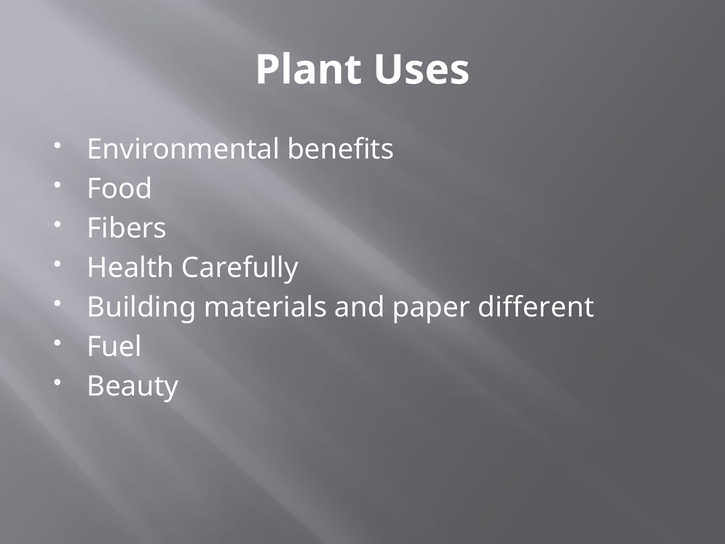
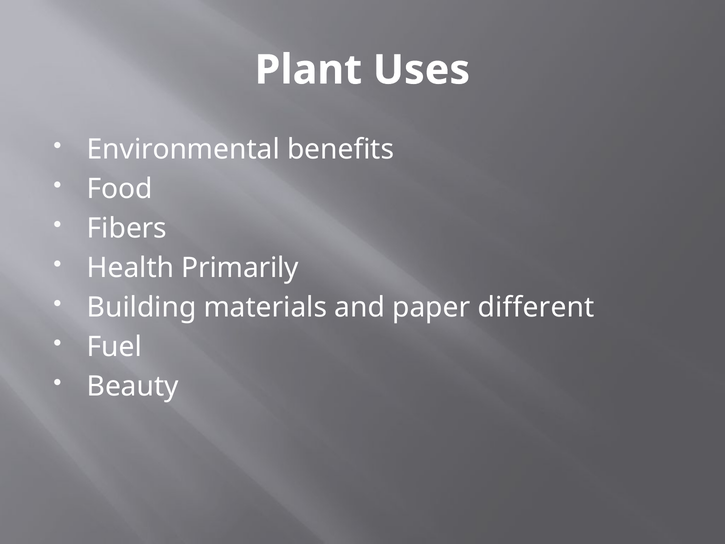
Carefully: Carefully -> Primarily (240, 268)
